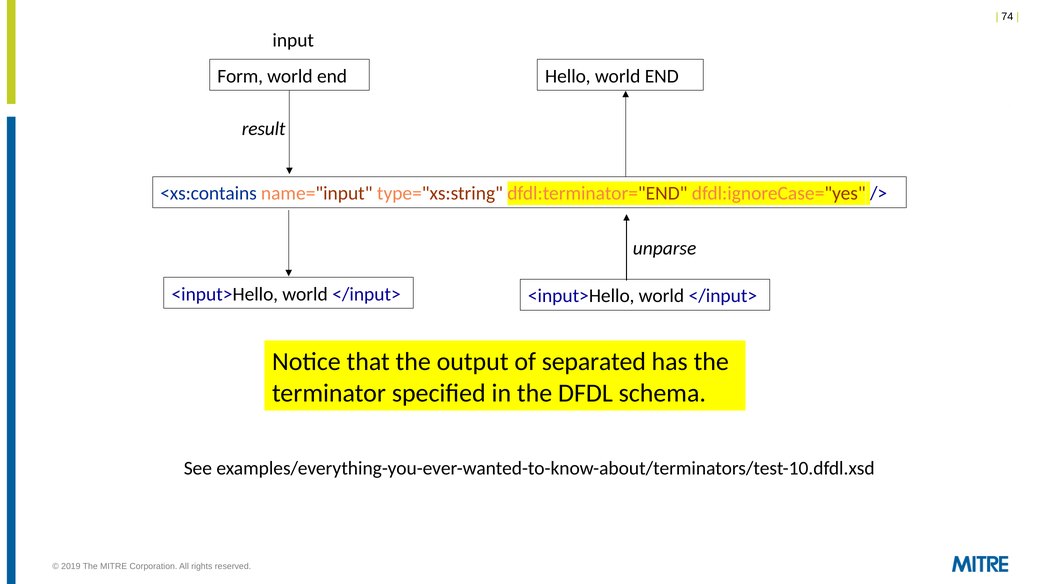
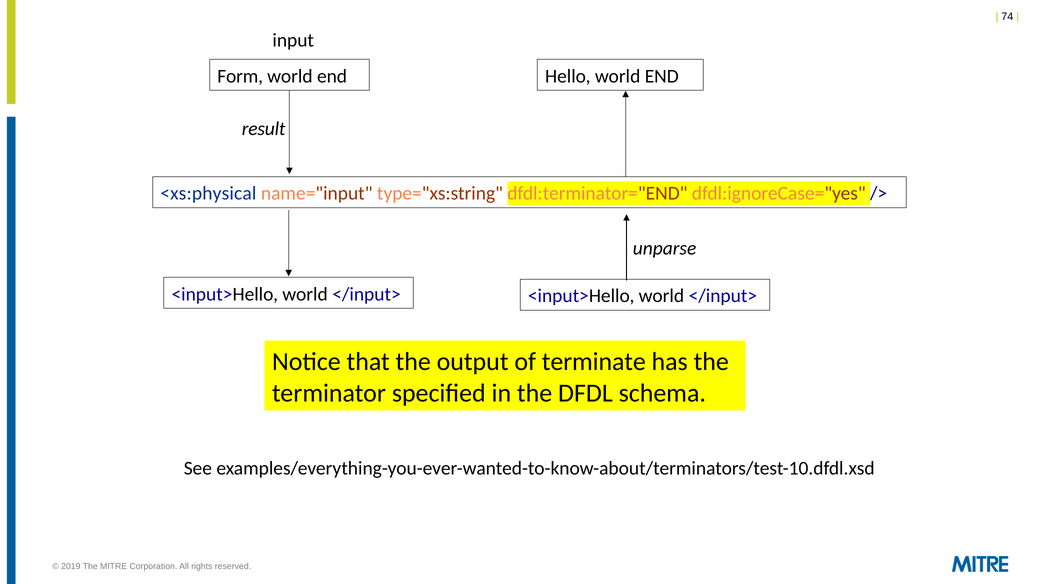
<xs:contains: <xs:contains -> <xs:physical (208, 193)
separated: separated -> terminate (594, 362)
